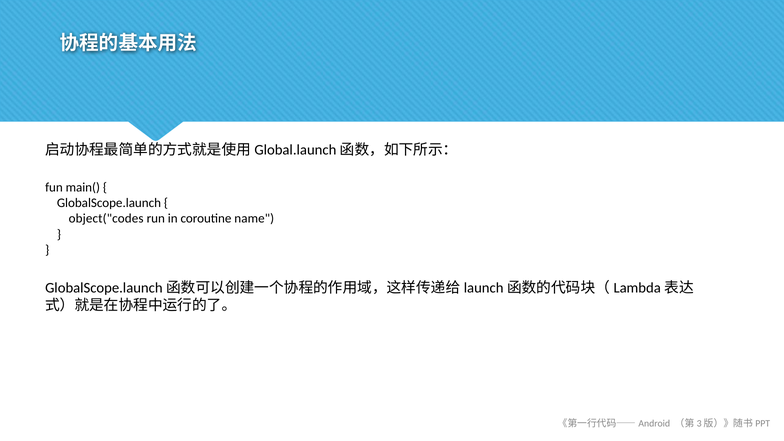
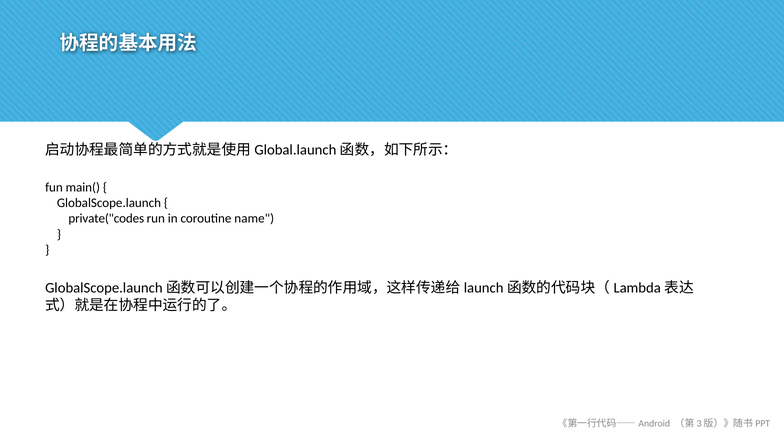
object("codes: object("codes -> private("codes (106, 219)
